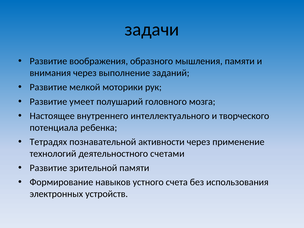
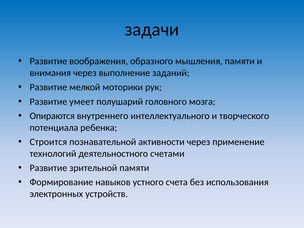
Настоящее: Настоящее -> Опираются (52, 116)
Тетрадях: Тетрадях -> Строится (48, 142)
